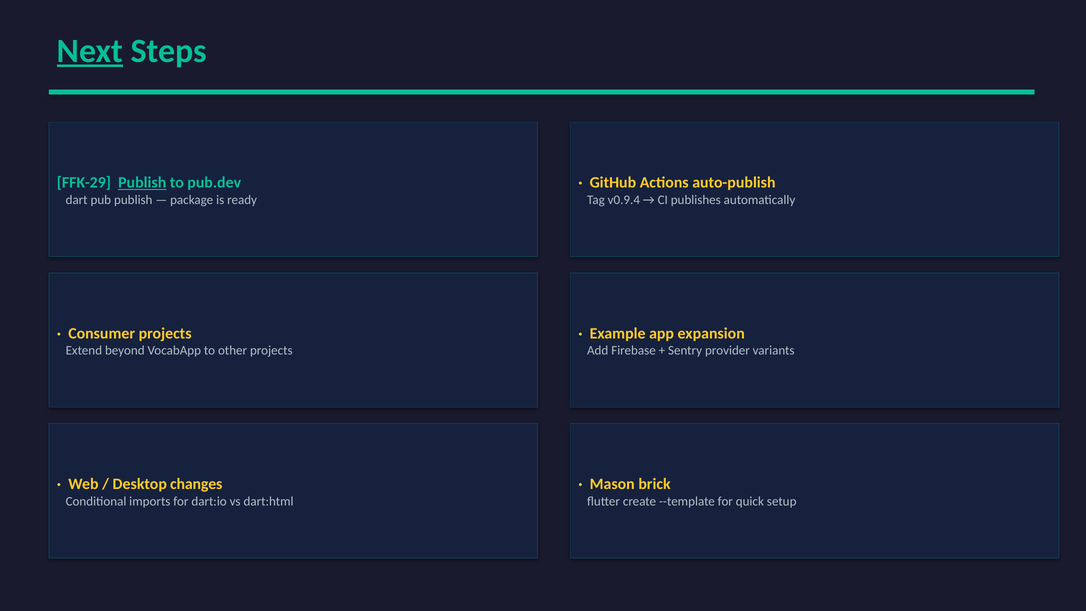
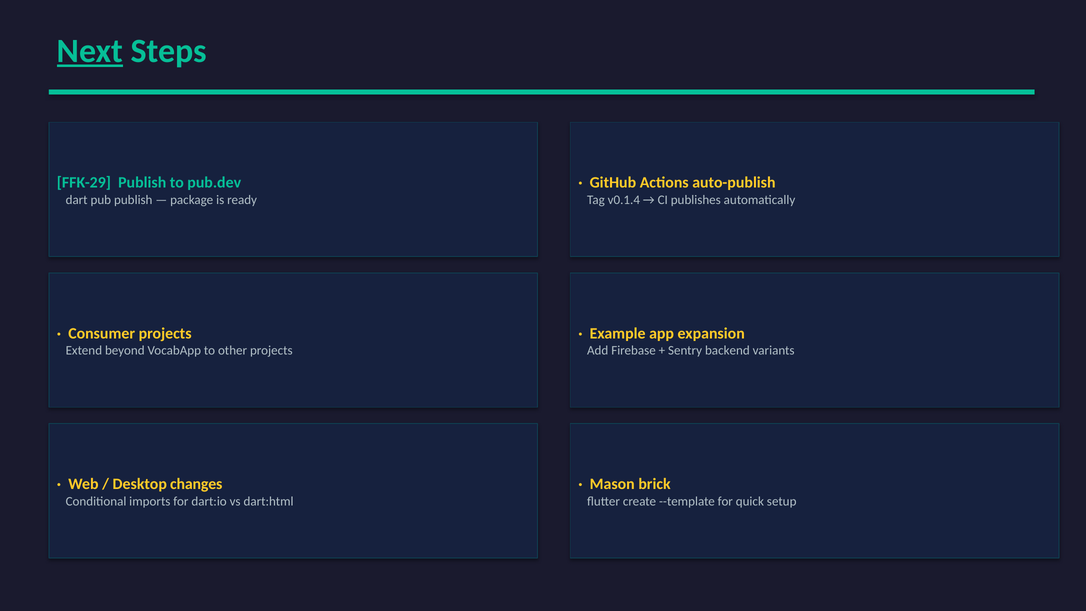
Publish underline: present -> none (142, 183)
v0.9.4: v0.9.4 -> v0.1.4 (624, 200)
provider: provider -> backend (727, 351)
